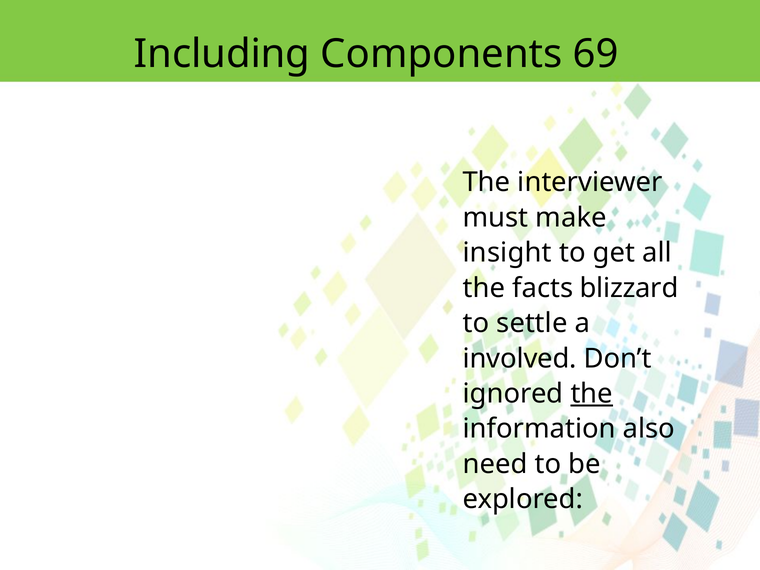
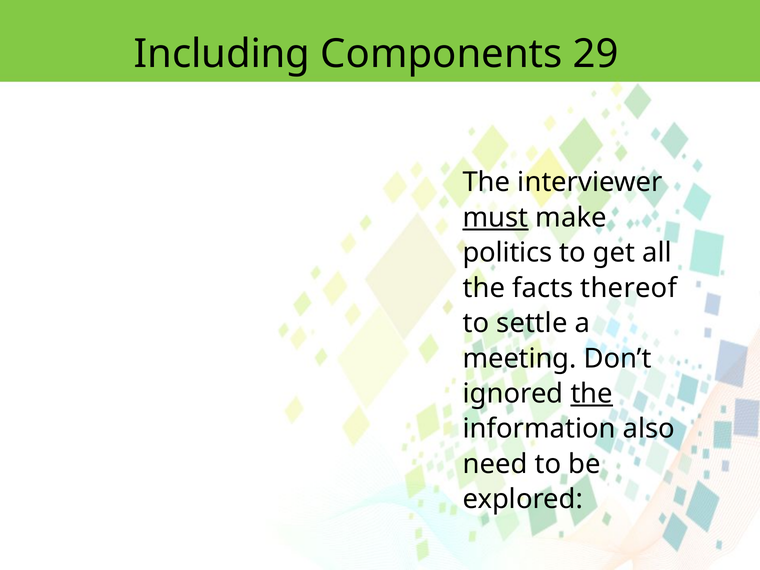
69: 69 -> 29 (596, 54)
must underline: none -> present (496, 218)
insight: insight -> politics (507, 253)
blizzard: blizzard -> thereof (629, 288)
involved: involved -> meeting (520, 358)
